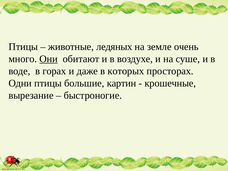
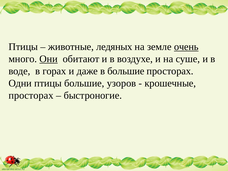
очень underline: none -> present (186, 47)
в которых: которых -> большие (126, 71)
картин: картин -> узоров (121, 83)
вырезание: вырезание -> просторах (31, 95)
